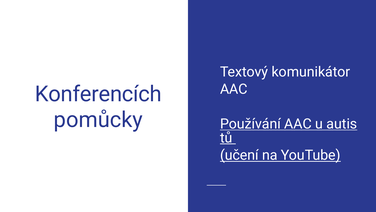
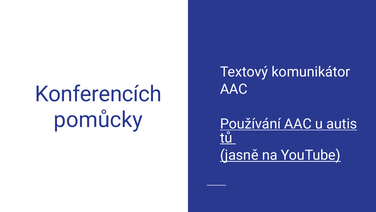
učení: učení -> jasně (239, 155)
